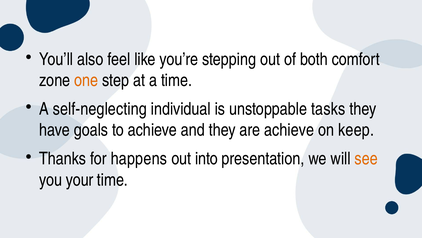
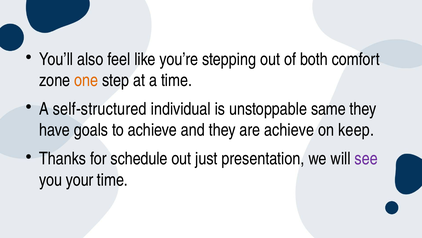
self-neglecting: self-neglecting -> self-structured (100, 109)
tasks: tasks -> same (328, 109)
happens: happens -> schedule (139, 158)
into: into -> just (206, 158)
see colour: orange -> purple (366, 158)
